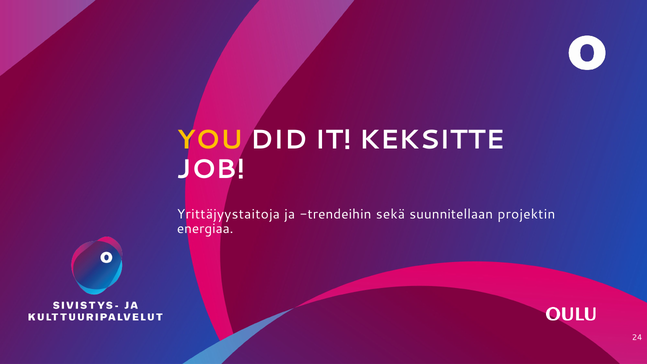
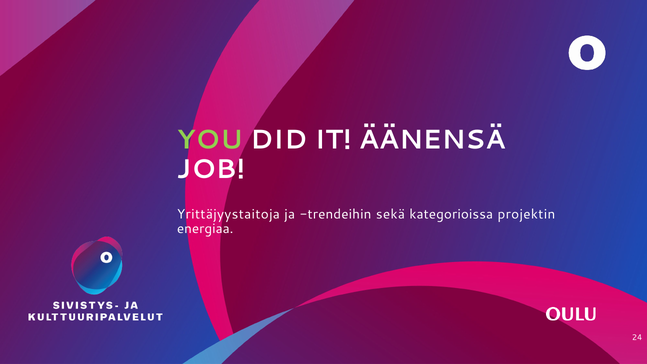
YOU colour: yellow -> light green (210, 140)
KEKSITTE: KEKSITTE -> ÄÄNENSÄ (432, 140)
suunnitellaan: suunnitellaan -> kategorioissa (451, 214)
